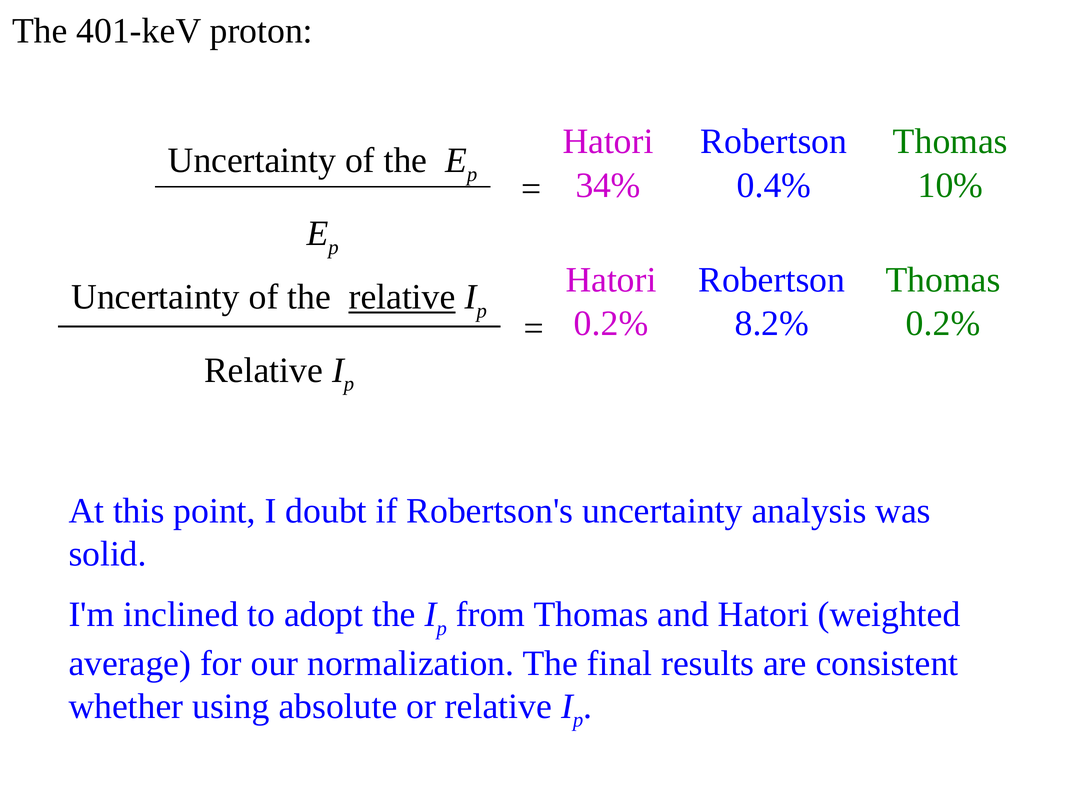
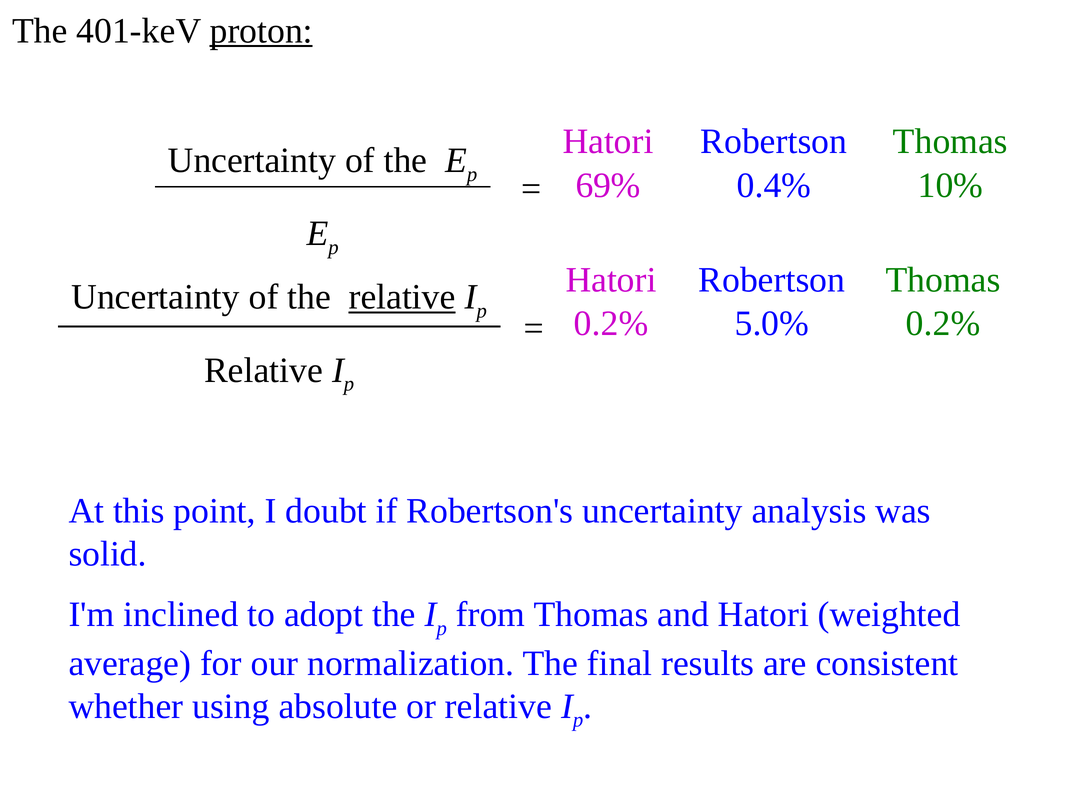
proton underline: none -> present (261, 31)
34%: 34% -> 69% (608, 185)
8.2%: 8.2% -> 5.0% (772, 324)
